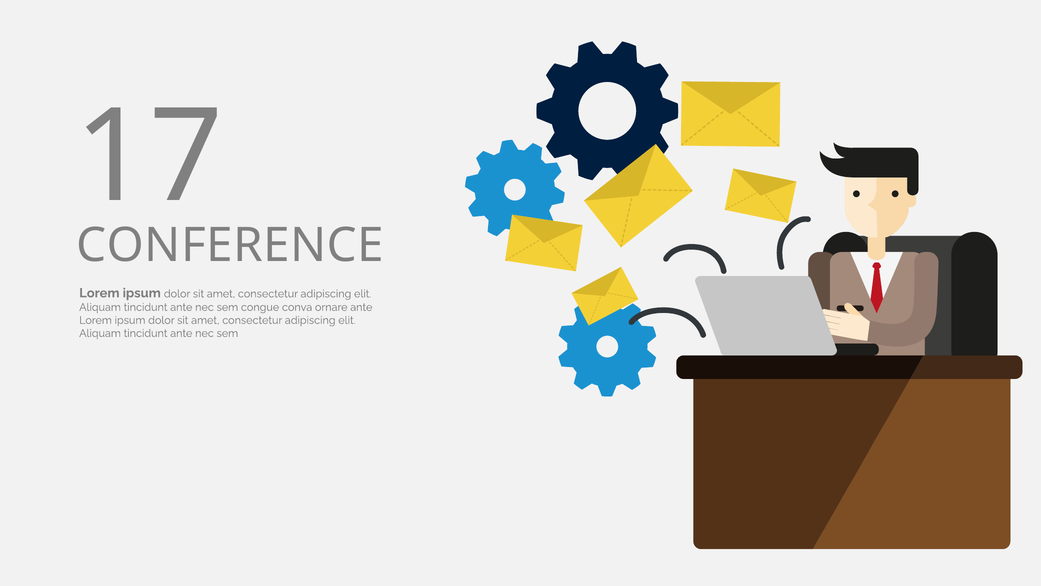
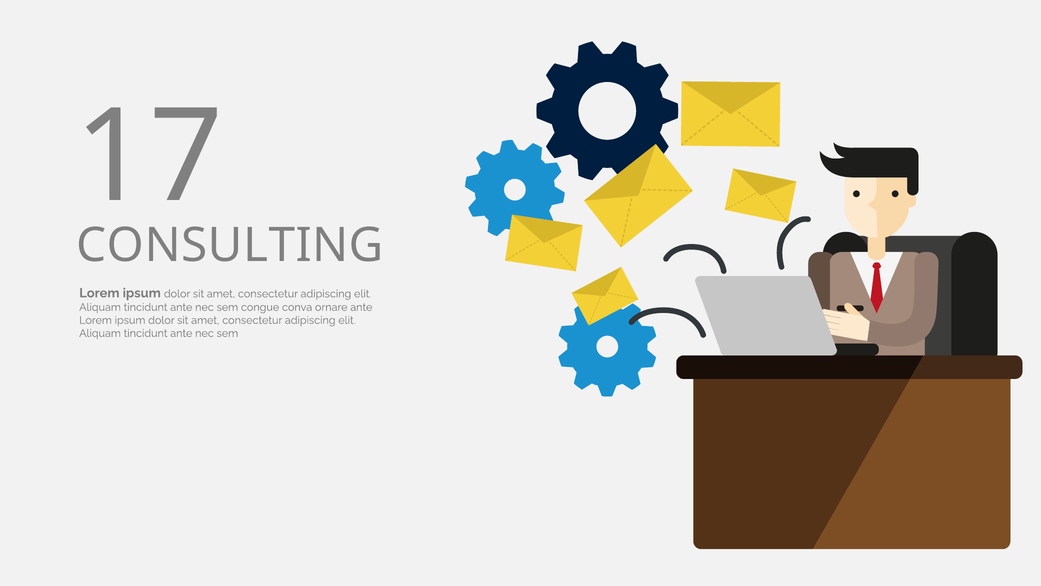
CONFERENCE: CONFERENCE -> CONSULTING (230, 246)
